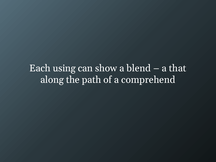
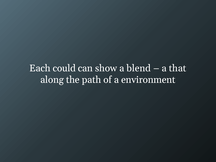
using: using -> could (64, 68)
comprehend: comprehend -> environment (148, 80)
